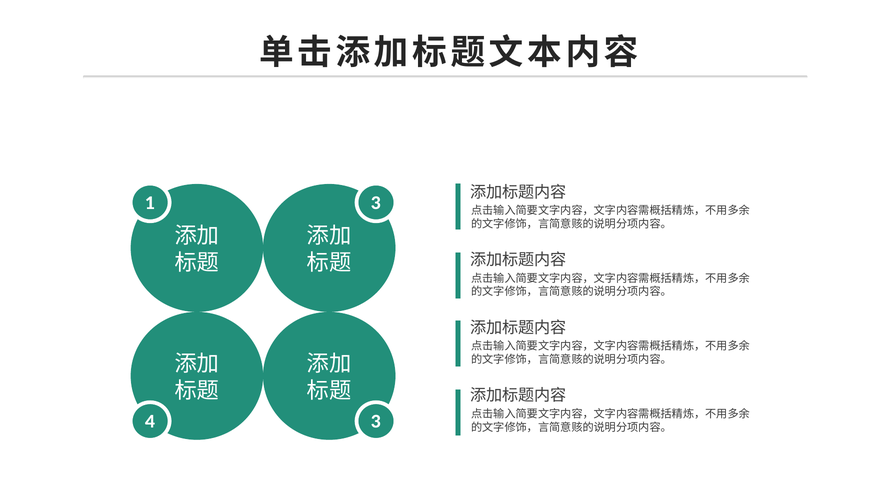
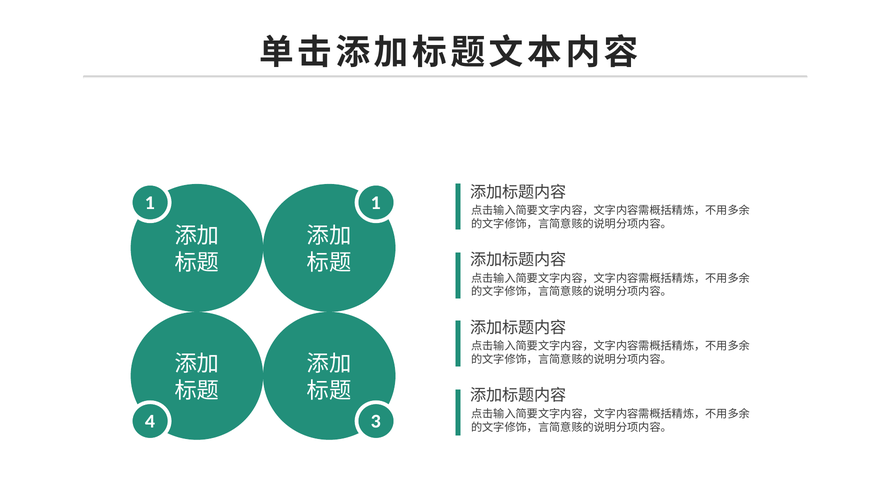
1 3: 3 -> 1 (376, 204)
